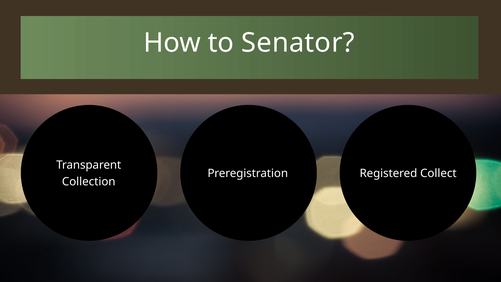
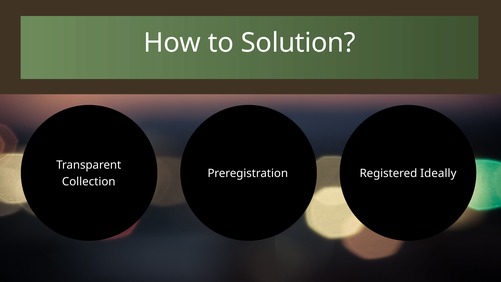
Senator: Senator -> Solution (298, 43)
Collect: Collect -> Ideally (438, 173)
